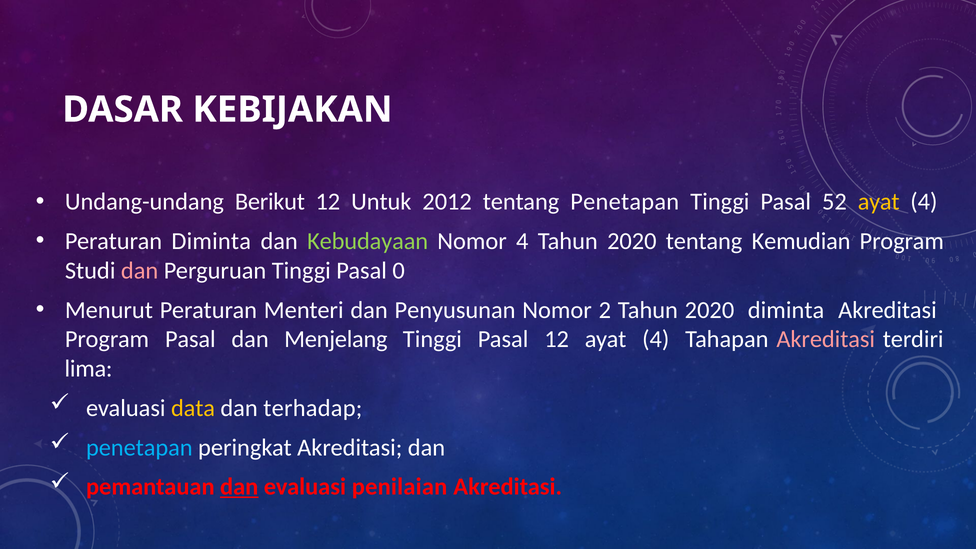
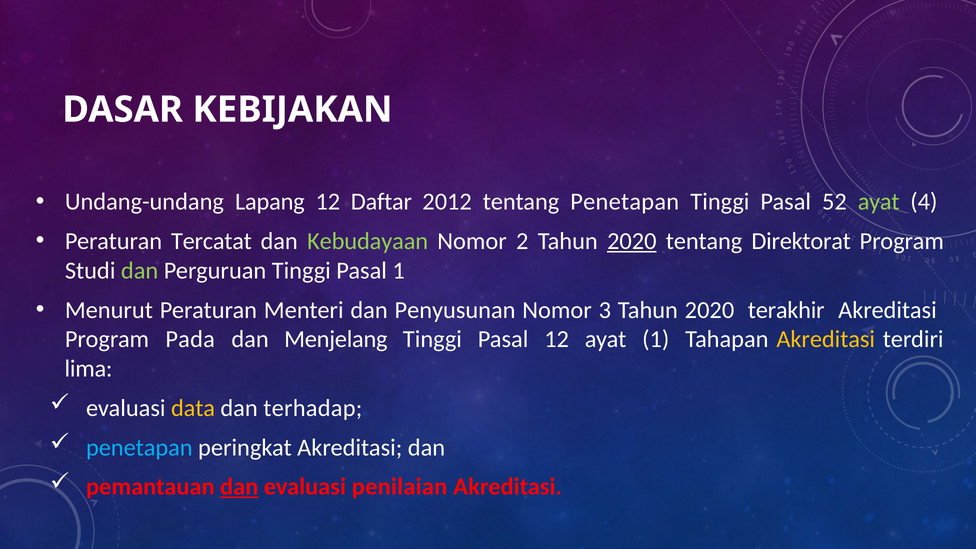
Berikut: Berikut -> Lapang (270, 202)
Untuk: Untuk -> Daftar (381, 202)
ayat colour: yellow -> light green (879, 202)
Peraturan Diminta: Diminta -> Tercatat (211, 241)
Nomor 4: 4 -> 2 (522, 241)
2020 underline: none -> present (632, 241)
Kemudian: Kemudian -> Direktorat (801, 241)
dan colour: pink -> light green (140, 271)
Pasal 0: 0 -> 1 (399, 271)
2: 2 -> 3 (605, 310)
2020 diminta: diminta -> terakhir (786, 310)
Program Pasal: Pasal -> Pada (190, 339)
12 ayat 4: 4 -> 1 (656, 339)
Akreditasi colour: pink -> yellow (826, 339)
